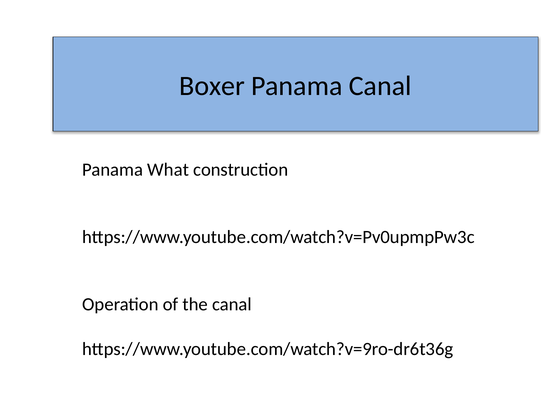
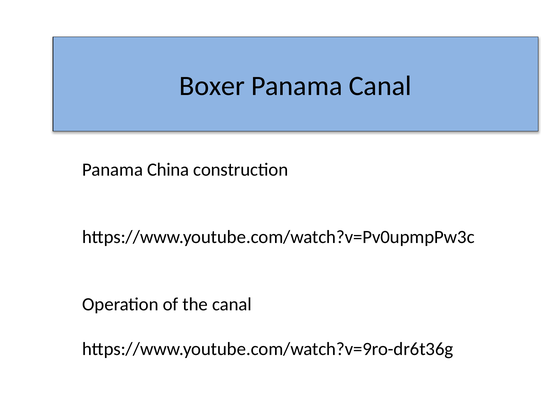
What: What -> China (168, 170)
